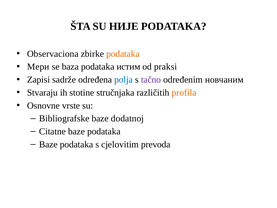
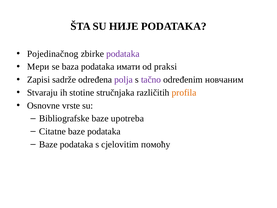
Observaciona: Observaciona -> Pojedinačnog (53, 54)
podataka colour: orange -> purple (123, 54)
истим: истим -> имати (128, 67)
polja colour: blue -> purple (124, 80)
dodatnoj: dodatnoj -> upotreba (127, 118)
prevoda: prevoda -> помоћу (156, 144)
